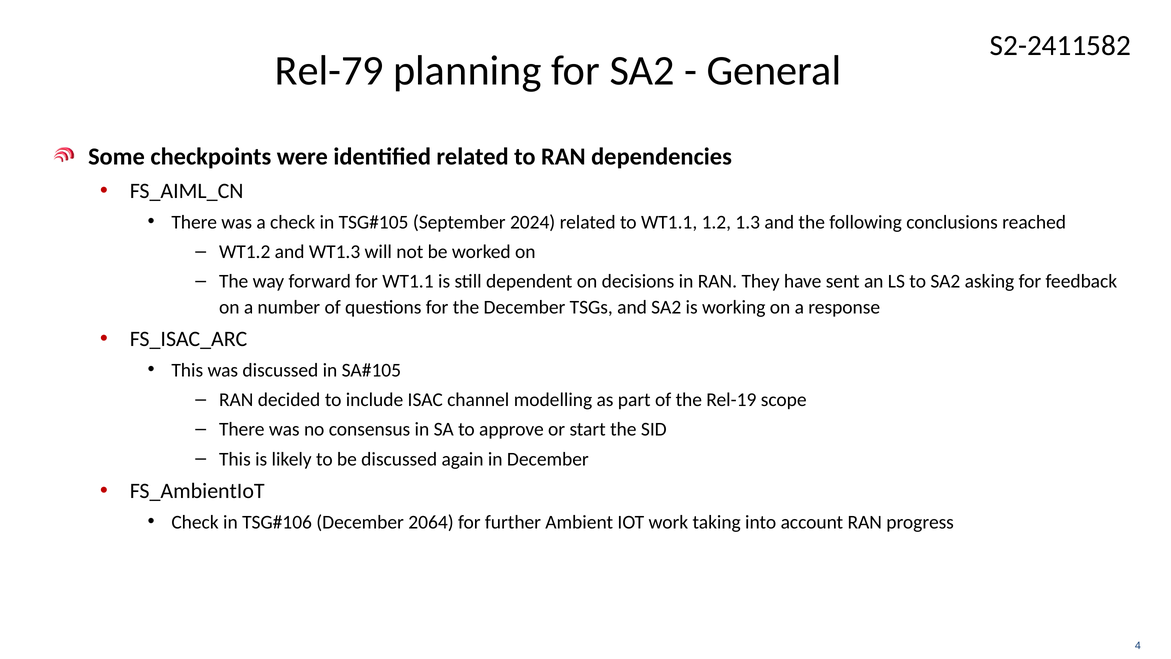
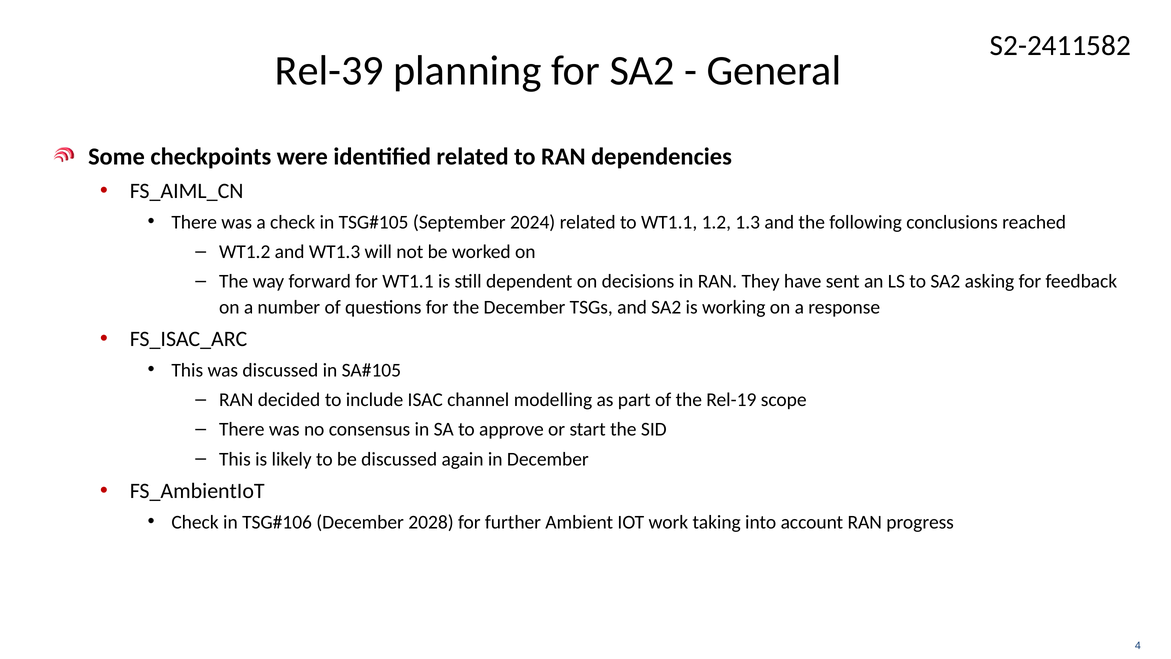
Rel-79: Rel-79 -> Rel-39 (329, 71)
2064: 2064 -> 2028 (431, 522)
